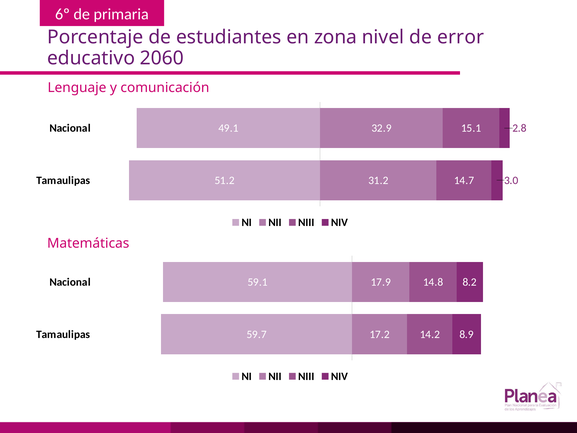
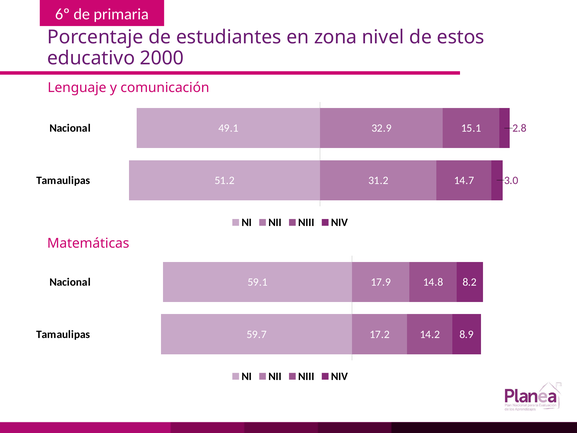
error: error -> estos (461, 37)
2060: 2060 -> 2000 (162, 58)
